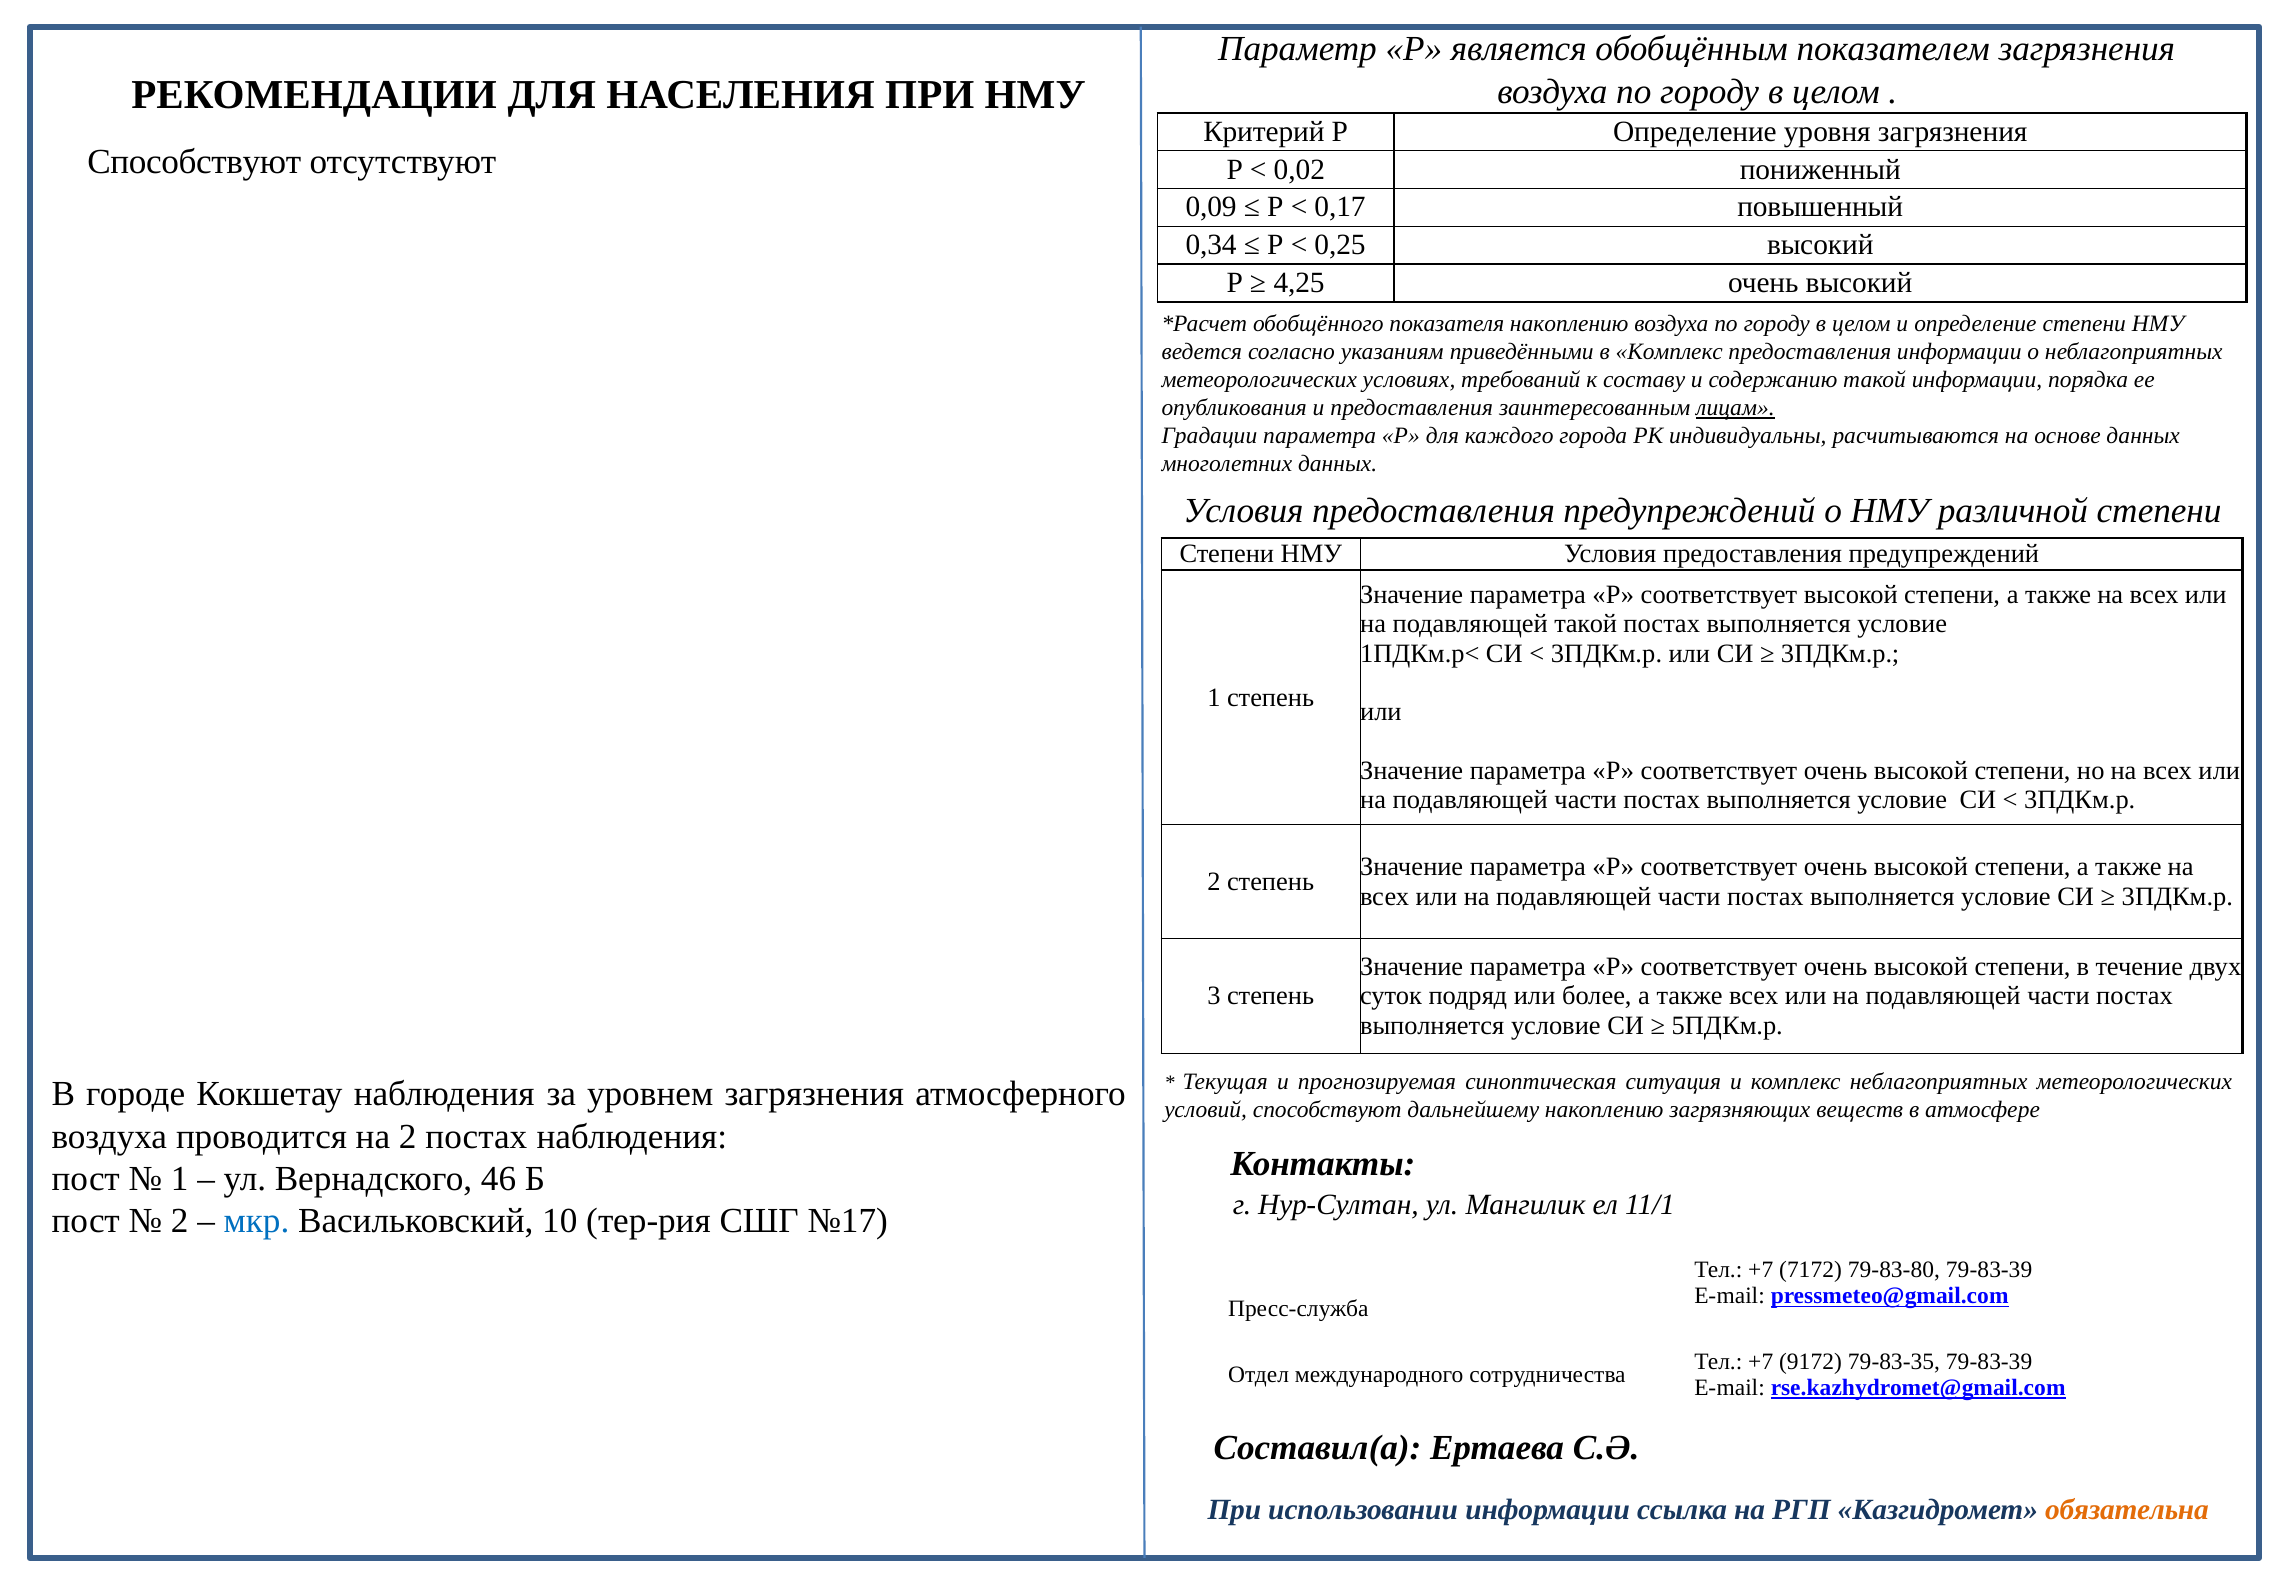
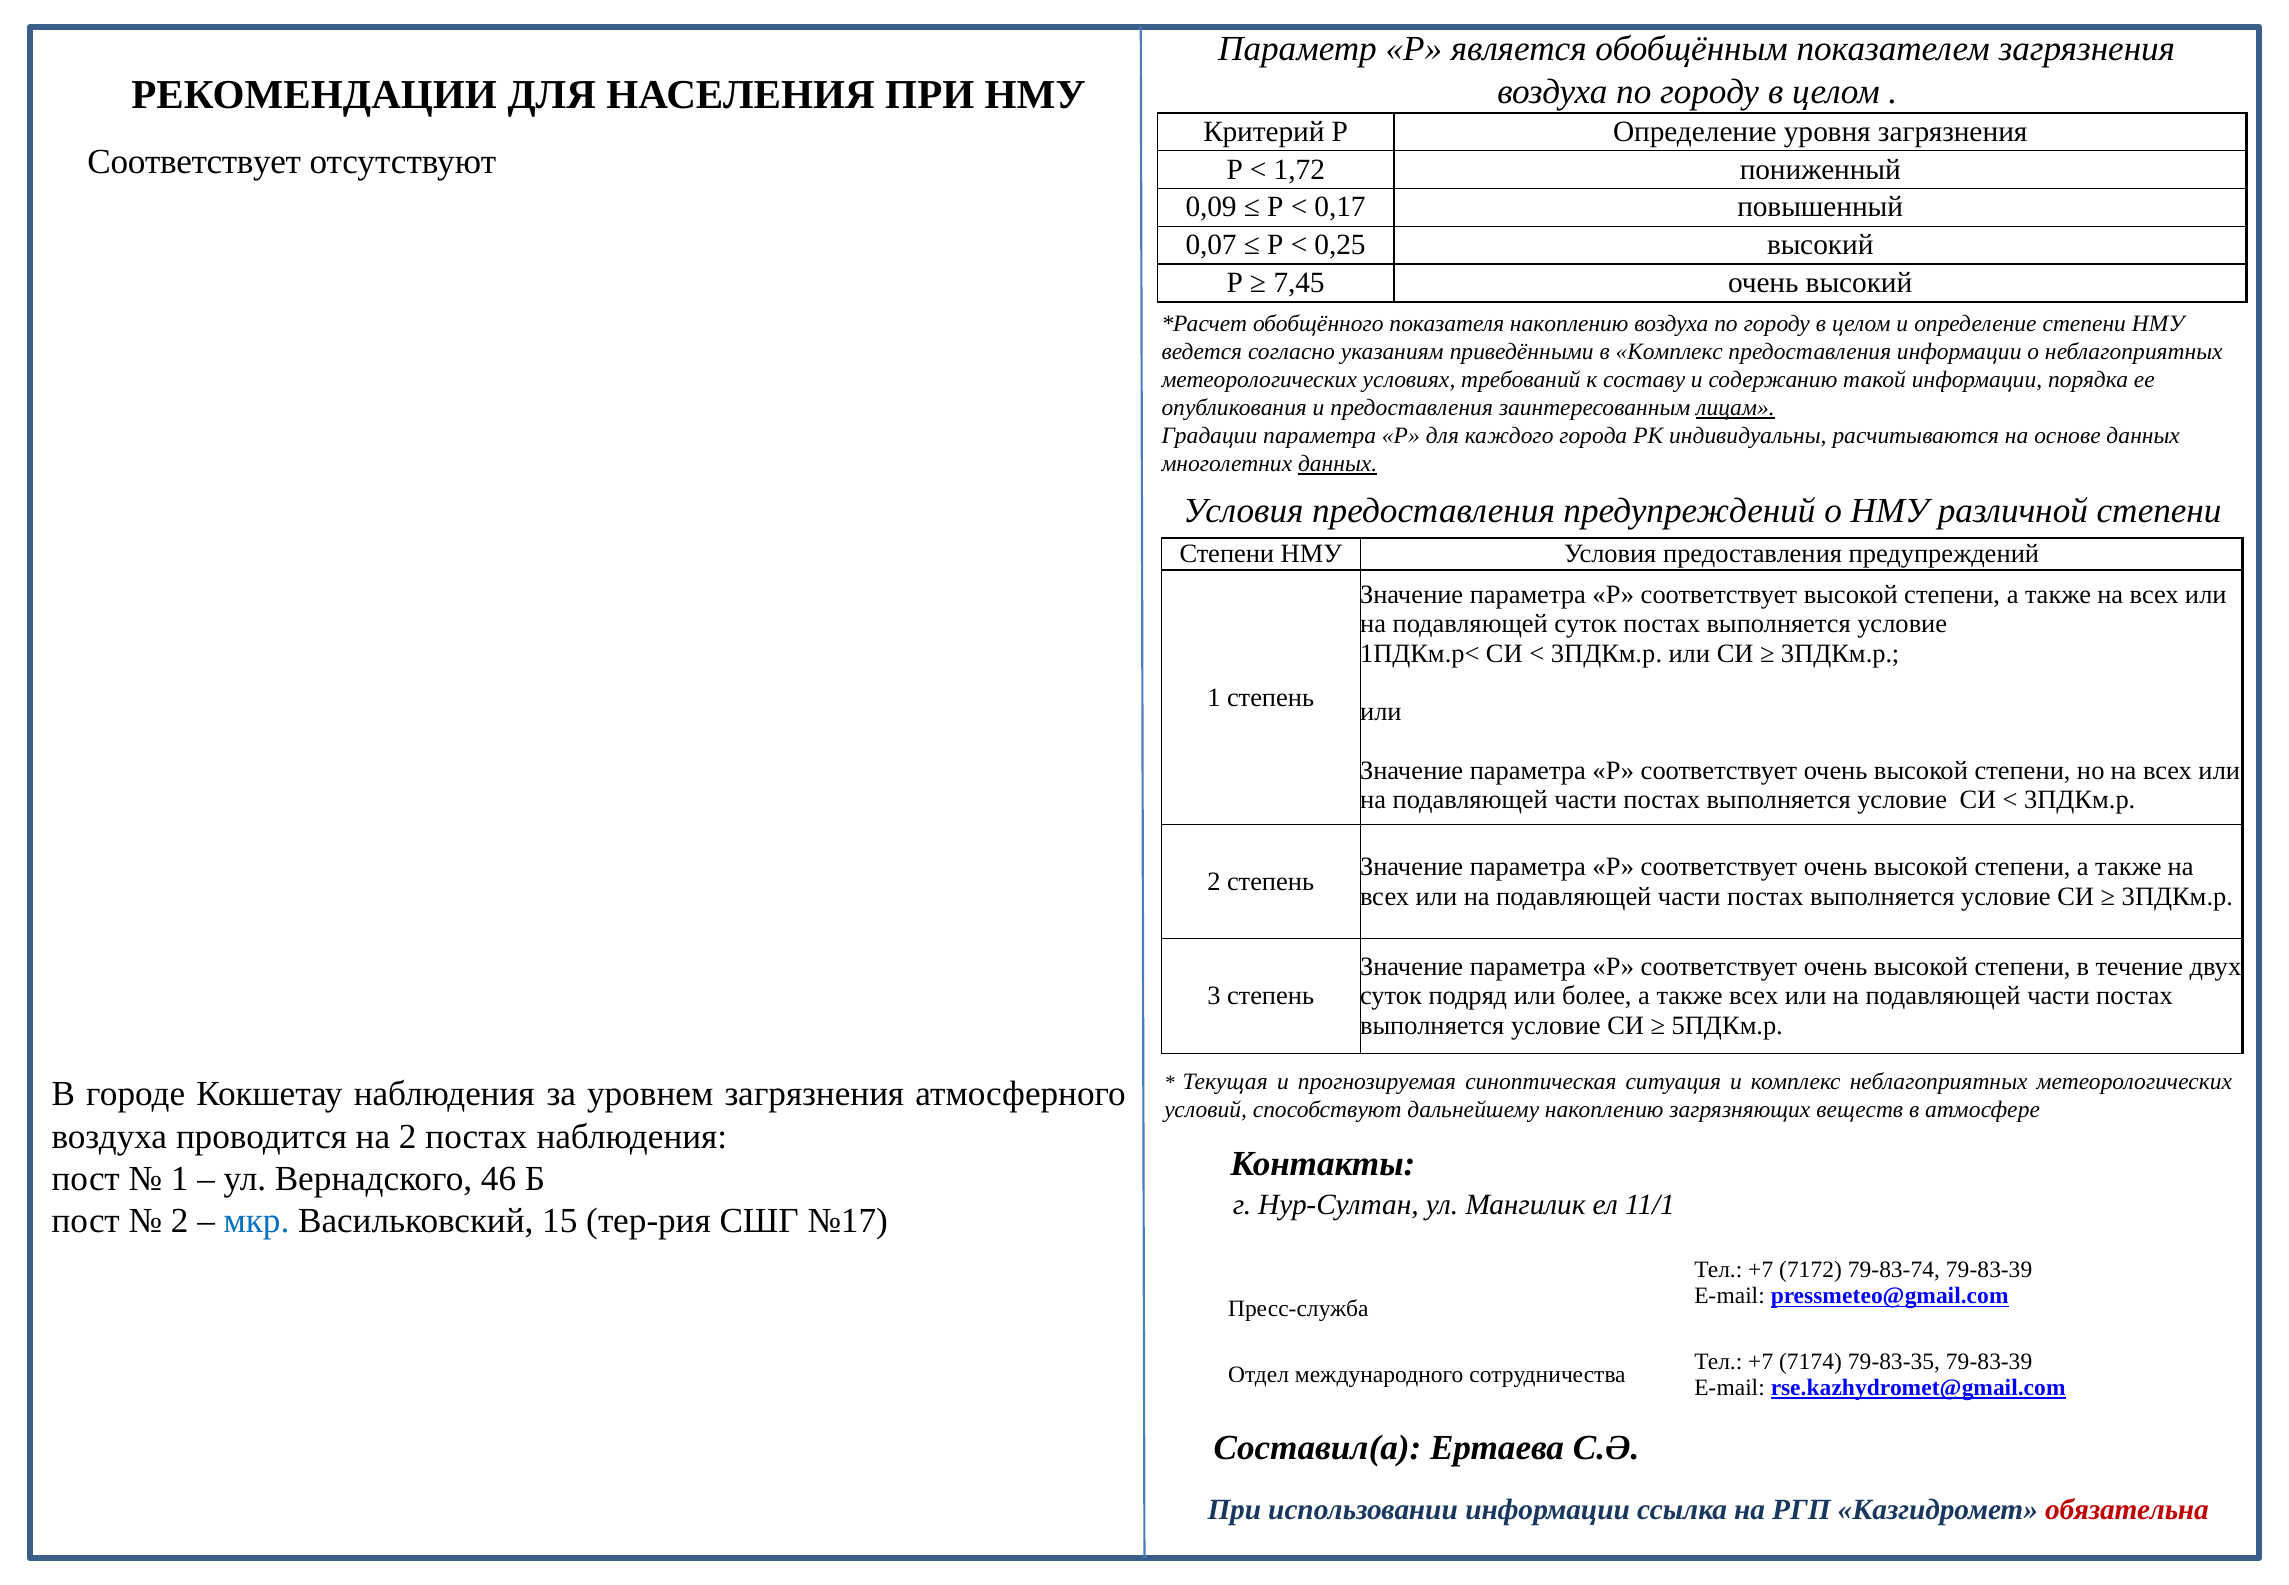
Способствуют: Способствуют -> Соответствует (194, 162)
0,02: 0,02 -> 1,72 (1299, 169)
0,34: 0,34 -> 0,07 (1211, 245)
4,25: 4,25 -> 7,45 (1299, 283)
данных underline: none -> present (1338, 464)
подавляющей такой: такой -> суток (1586, 624)
10: 10 -> 15 (560, 1221)
79-83-80: 79-83-80 -> 79-83-74 (1894, 1270)
9172: 9172 -> 7174 (1811, 1361)
обязательна colour: orange -> red (2127, 1509)
